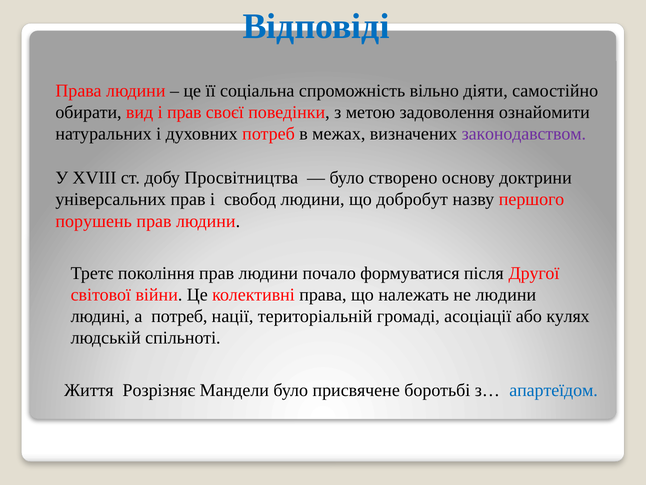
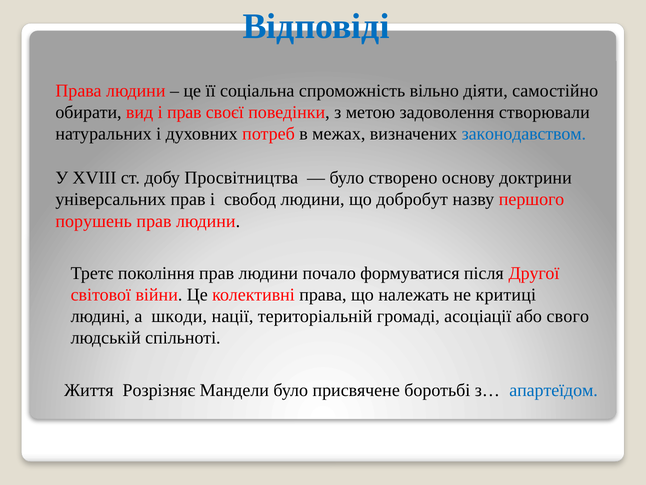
ознайомити: ознайомити -> створювали (544, 112)
законодавством colour: purple -> blue (524, 134)
не людини: людини -> критиці (506, 295)
а потреб: потреб -> шкоди (179, 316)
кулях: кулях -> свого (568, 316)
